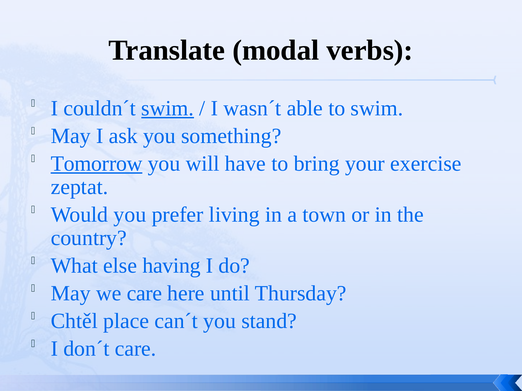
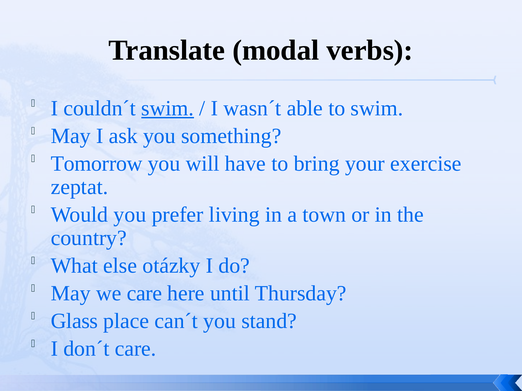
Tomorrow underline: present -> none (97, 164)
having: having -> otázky (171, 266)
Chtěl: Chtěl -> Glass (74, 321)
